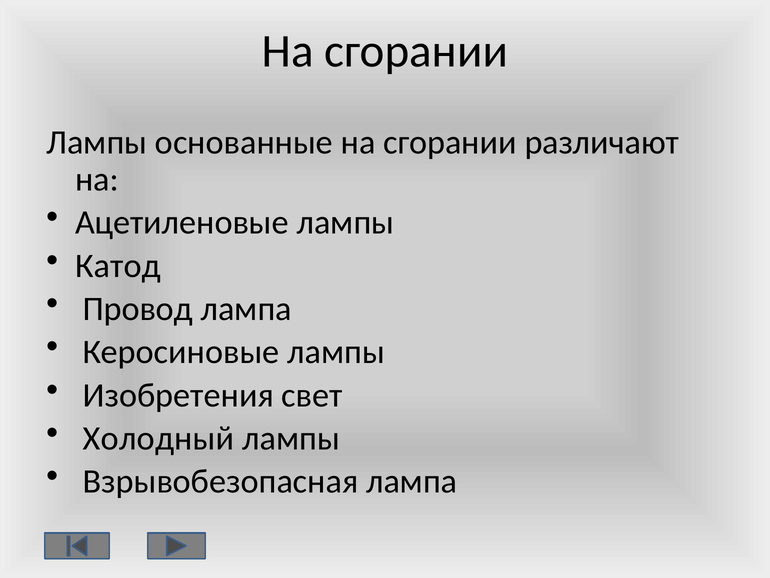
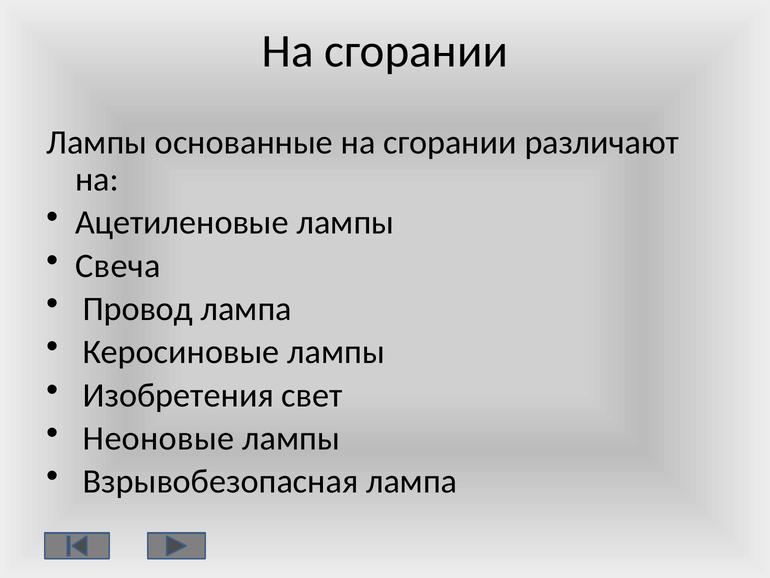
Катод: Катод -> Свеча (118, 266)
Холодный: Холодный -> Неоновые (159, 438)
